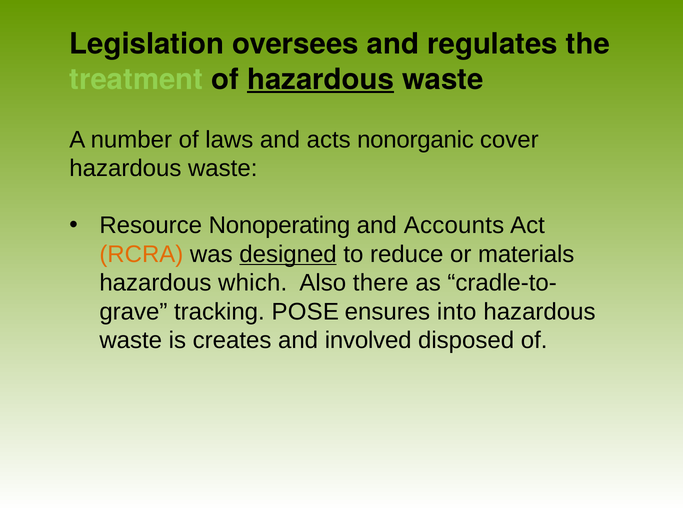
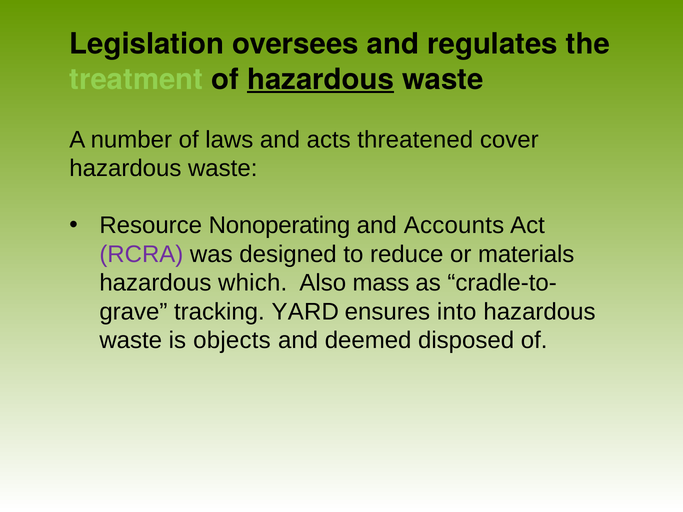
nonorganic: nonorganic -> threatened (415, 140)
RCRA colour: orange -> purple (141, 254)
designed underline: present -> none (288, 254)
there: there -> mass (381, 283)
POSE: POSE -> YARD (305, 312)
creates: creates -> objects (232, 341)
involved: involved -> deemed (368, 341)
